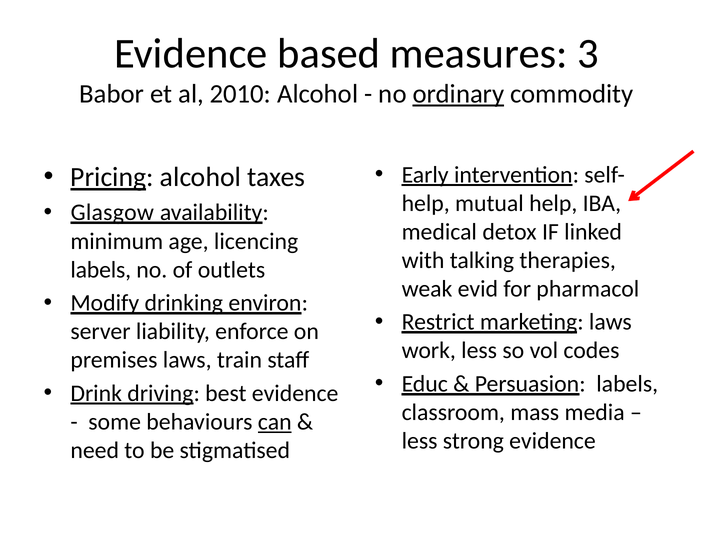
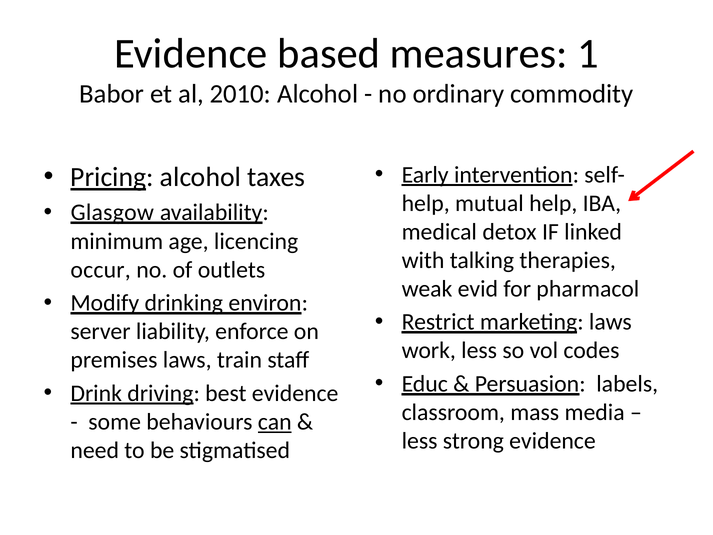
3: 3 -> 1 (588, 53)
ordinary underline: present -> none (458, 94)
labels: labels -> occur (101, 270)
